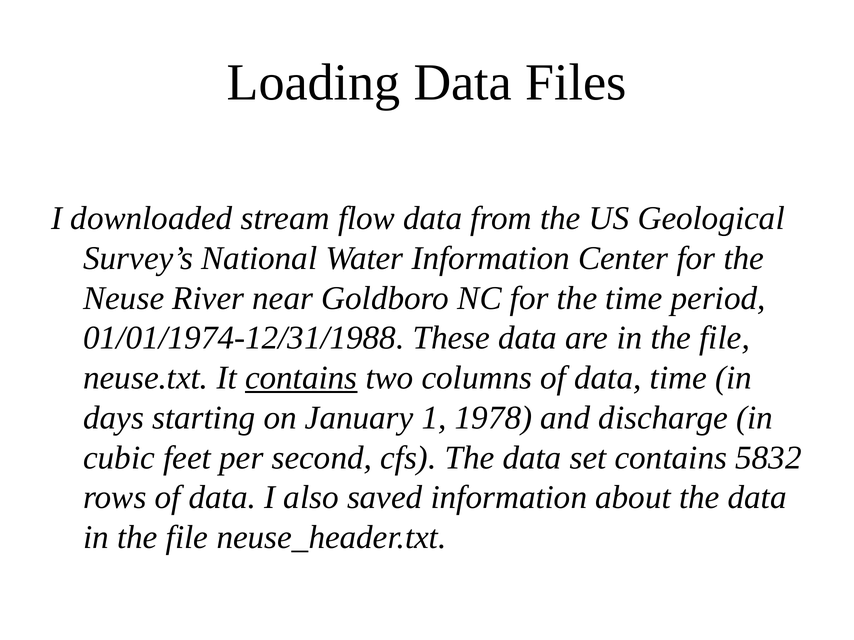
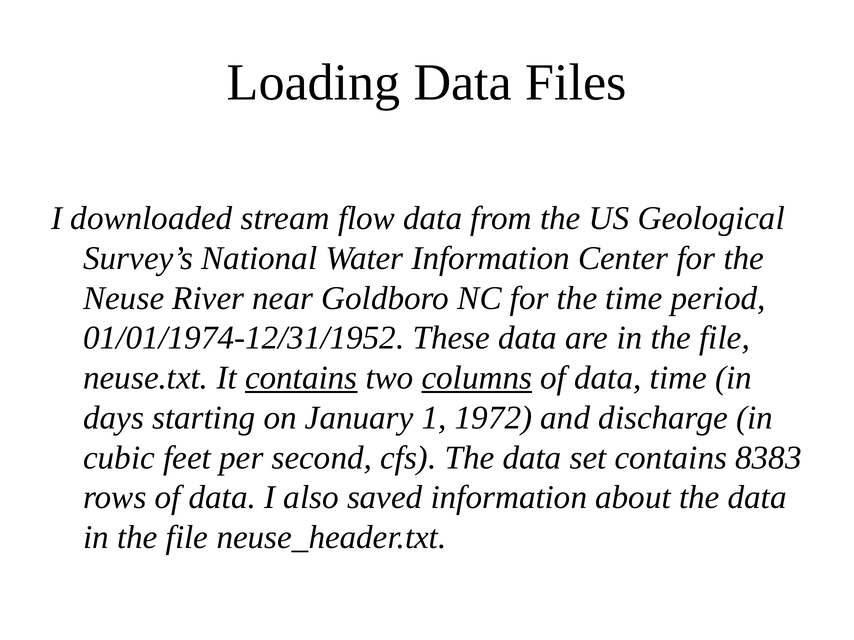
01/01/1974-12/31/1988: 01/01/1974-12/31/1988 -> 01/01/1974-12/31/1952 (244, 338)
columns underline: none -> present (477, 378)
1978: 1978 -> 1972 (494, 418)
5832: 5832 -> 8383 (768, 458)
